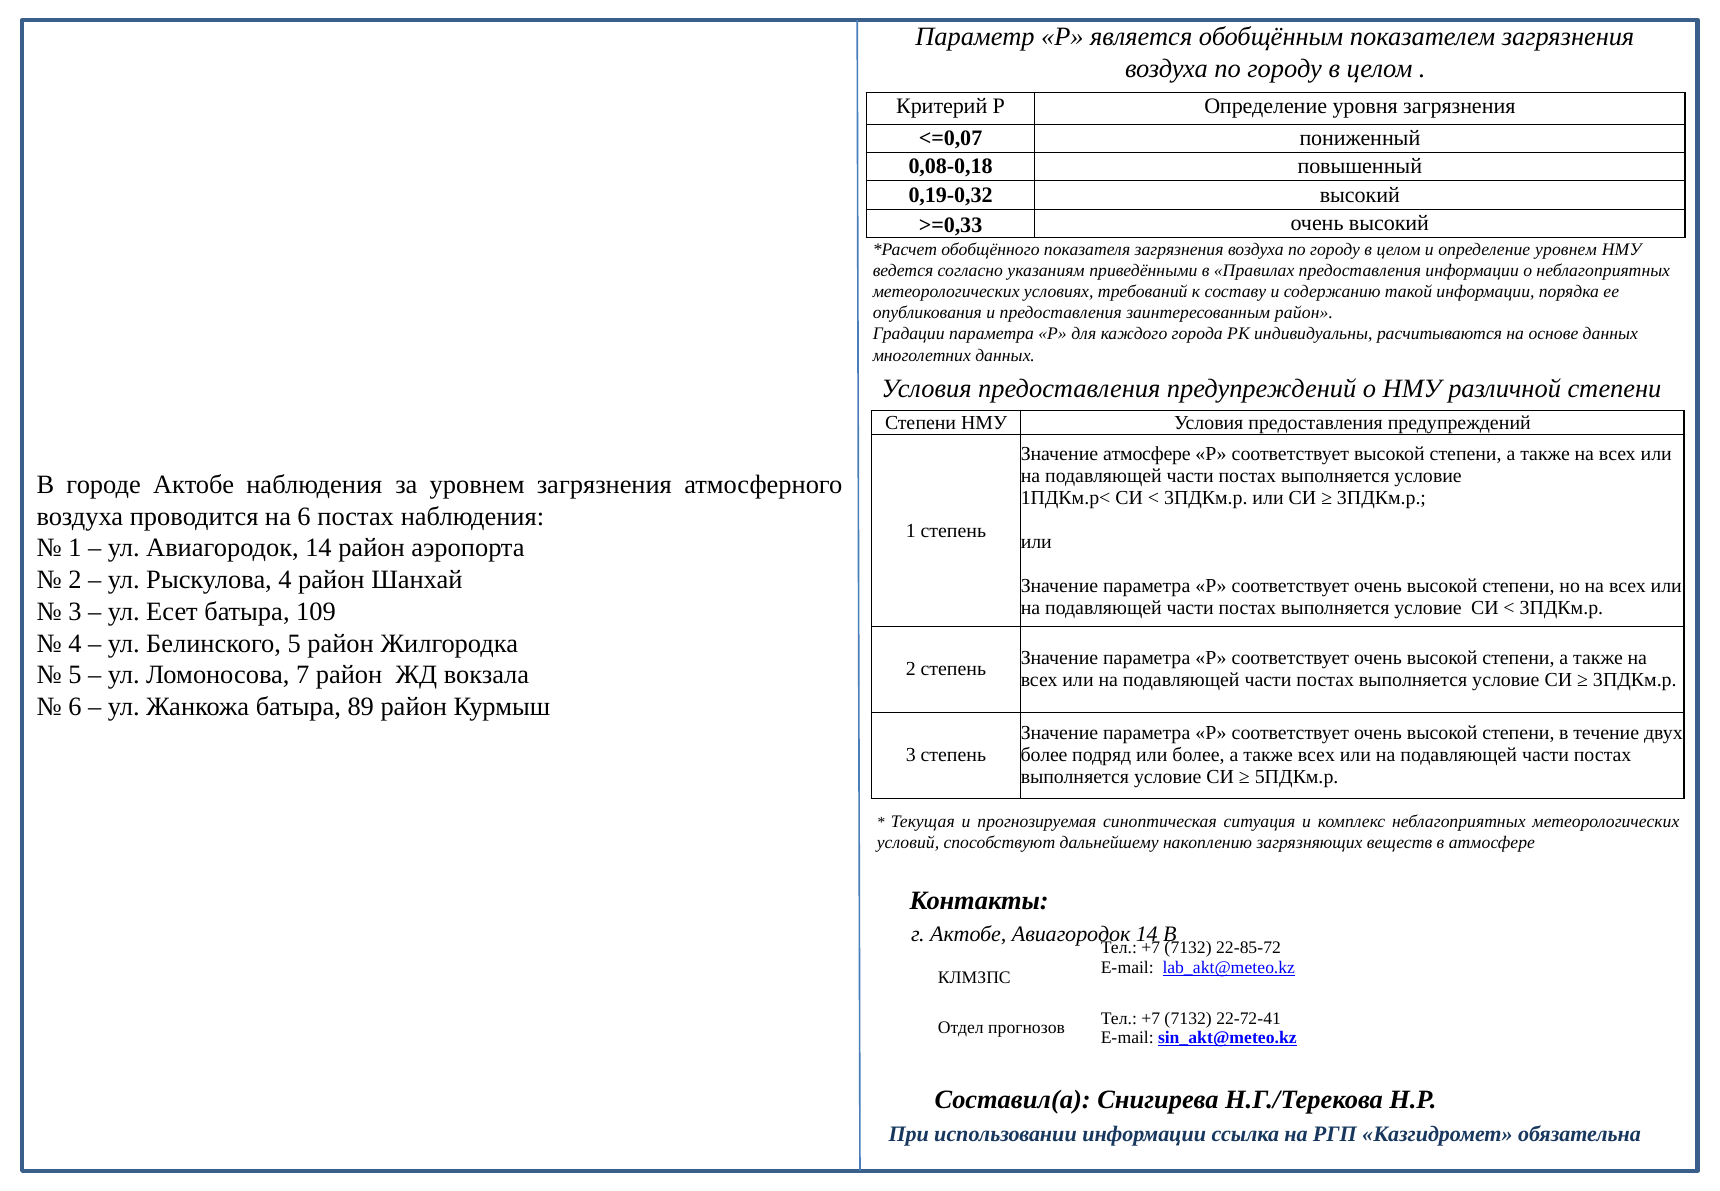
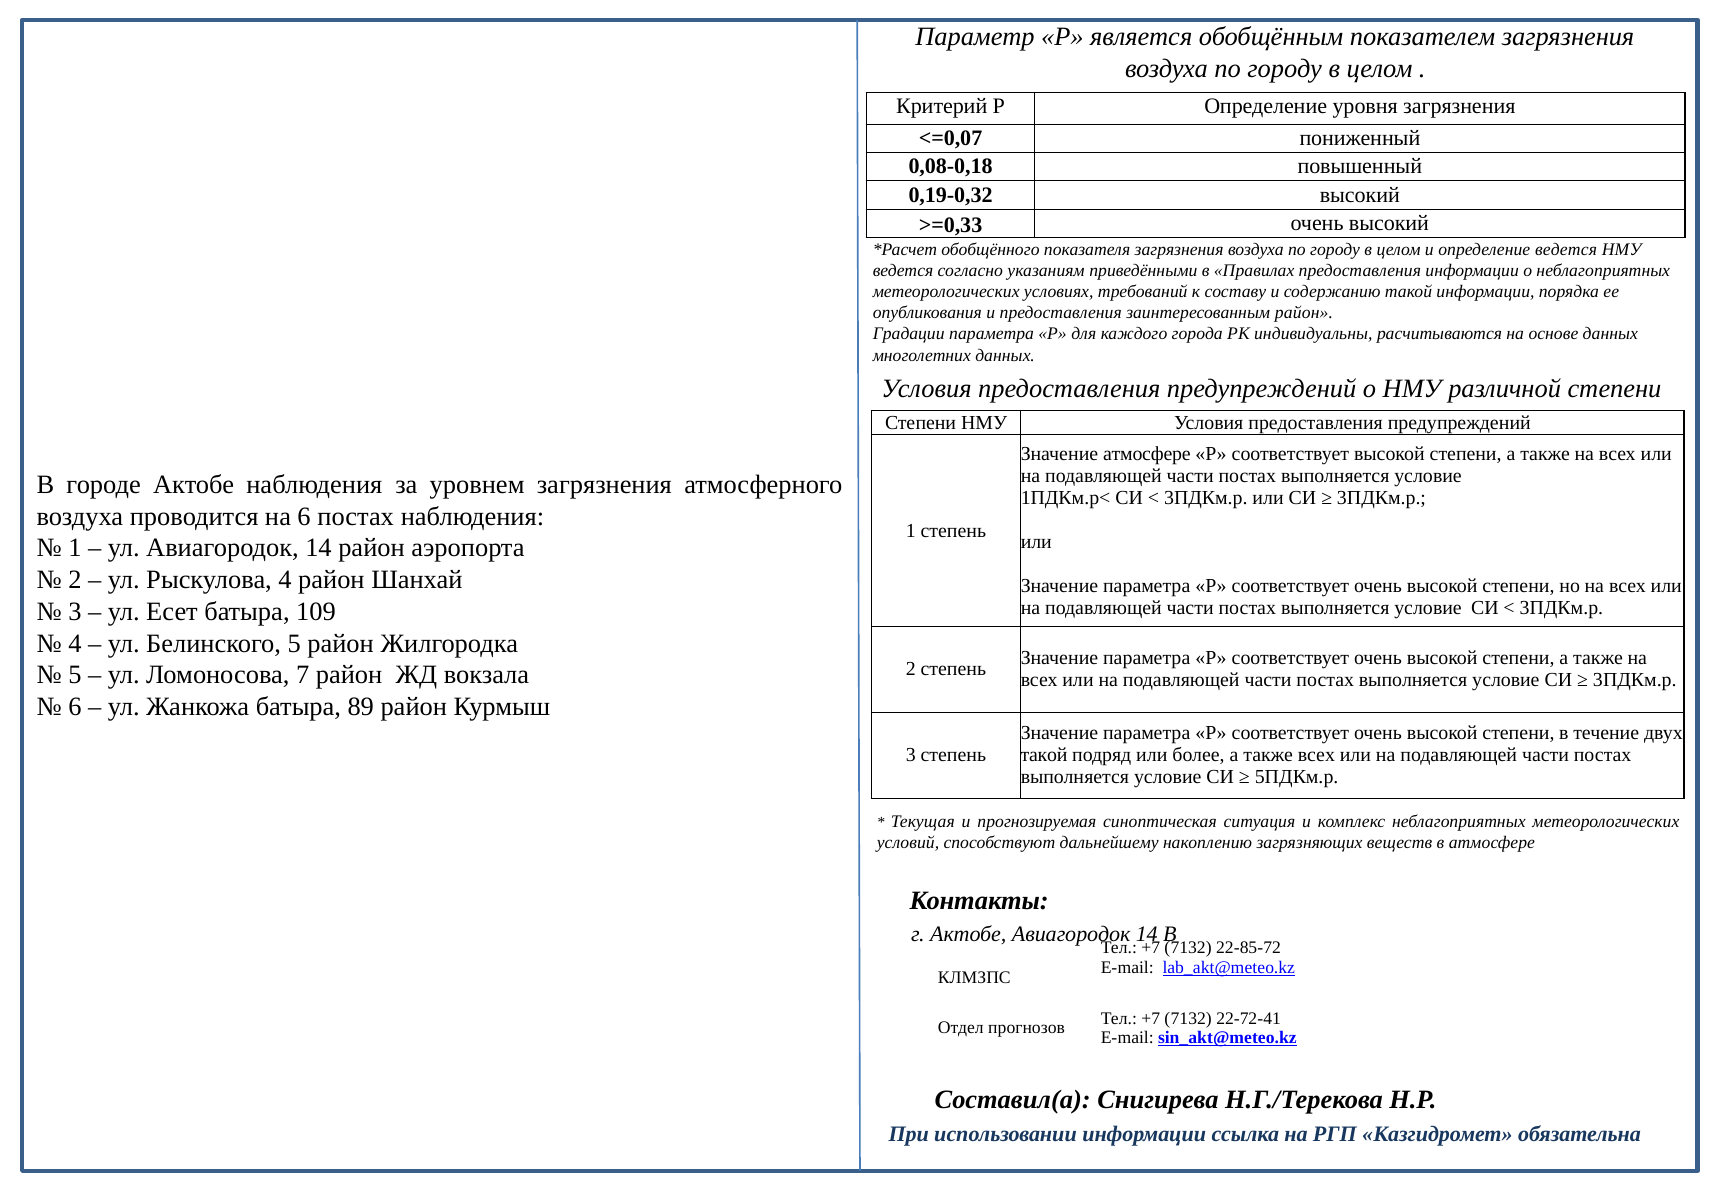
определение уровнем: уровнем -> ведется (1566, 250)
более: более -> такой (1044, 755)
